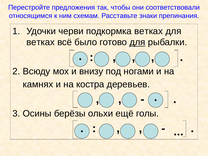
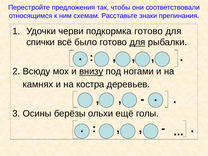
подкормка ветках: ветках -> готово (149, 31)
ветках: ветках -> спички (41, 42)
внизу underline: none -> present (91, 71)
